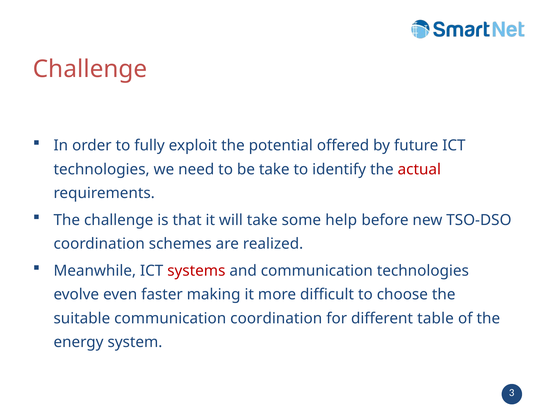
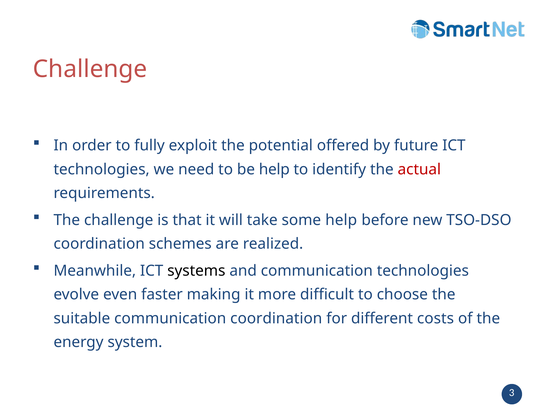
be take: take -> help (274, 169)
systems colour: red -> black (196, 271)
table: table -> costs (436, 318)
